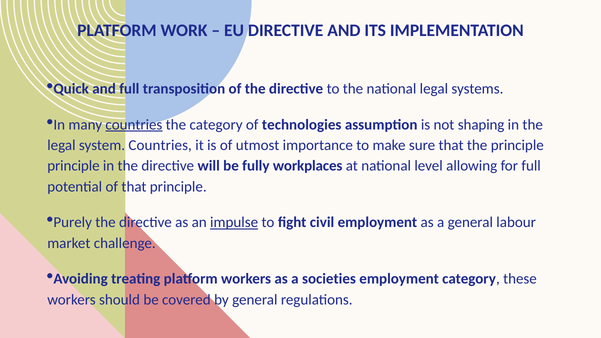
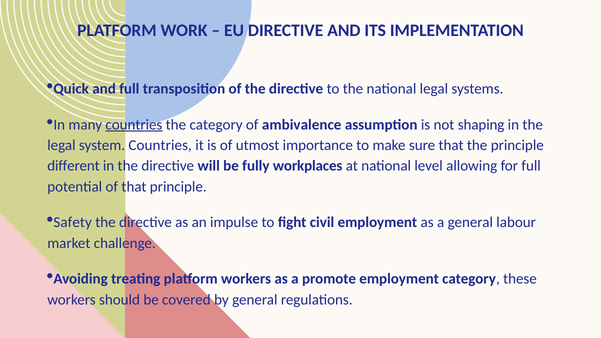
technologies: technologies -> ambivalence (302, 125)
principle: principle -> different (73, 166)
Purely: Purely -> Safety (73, 223)
impulse underline: present -> none (234, 223)
societies: societies -> promote (329, 279)
